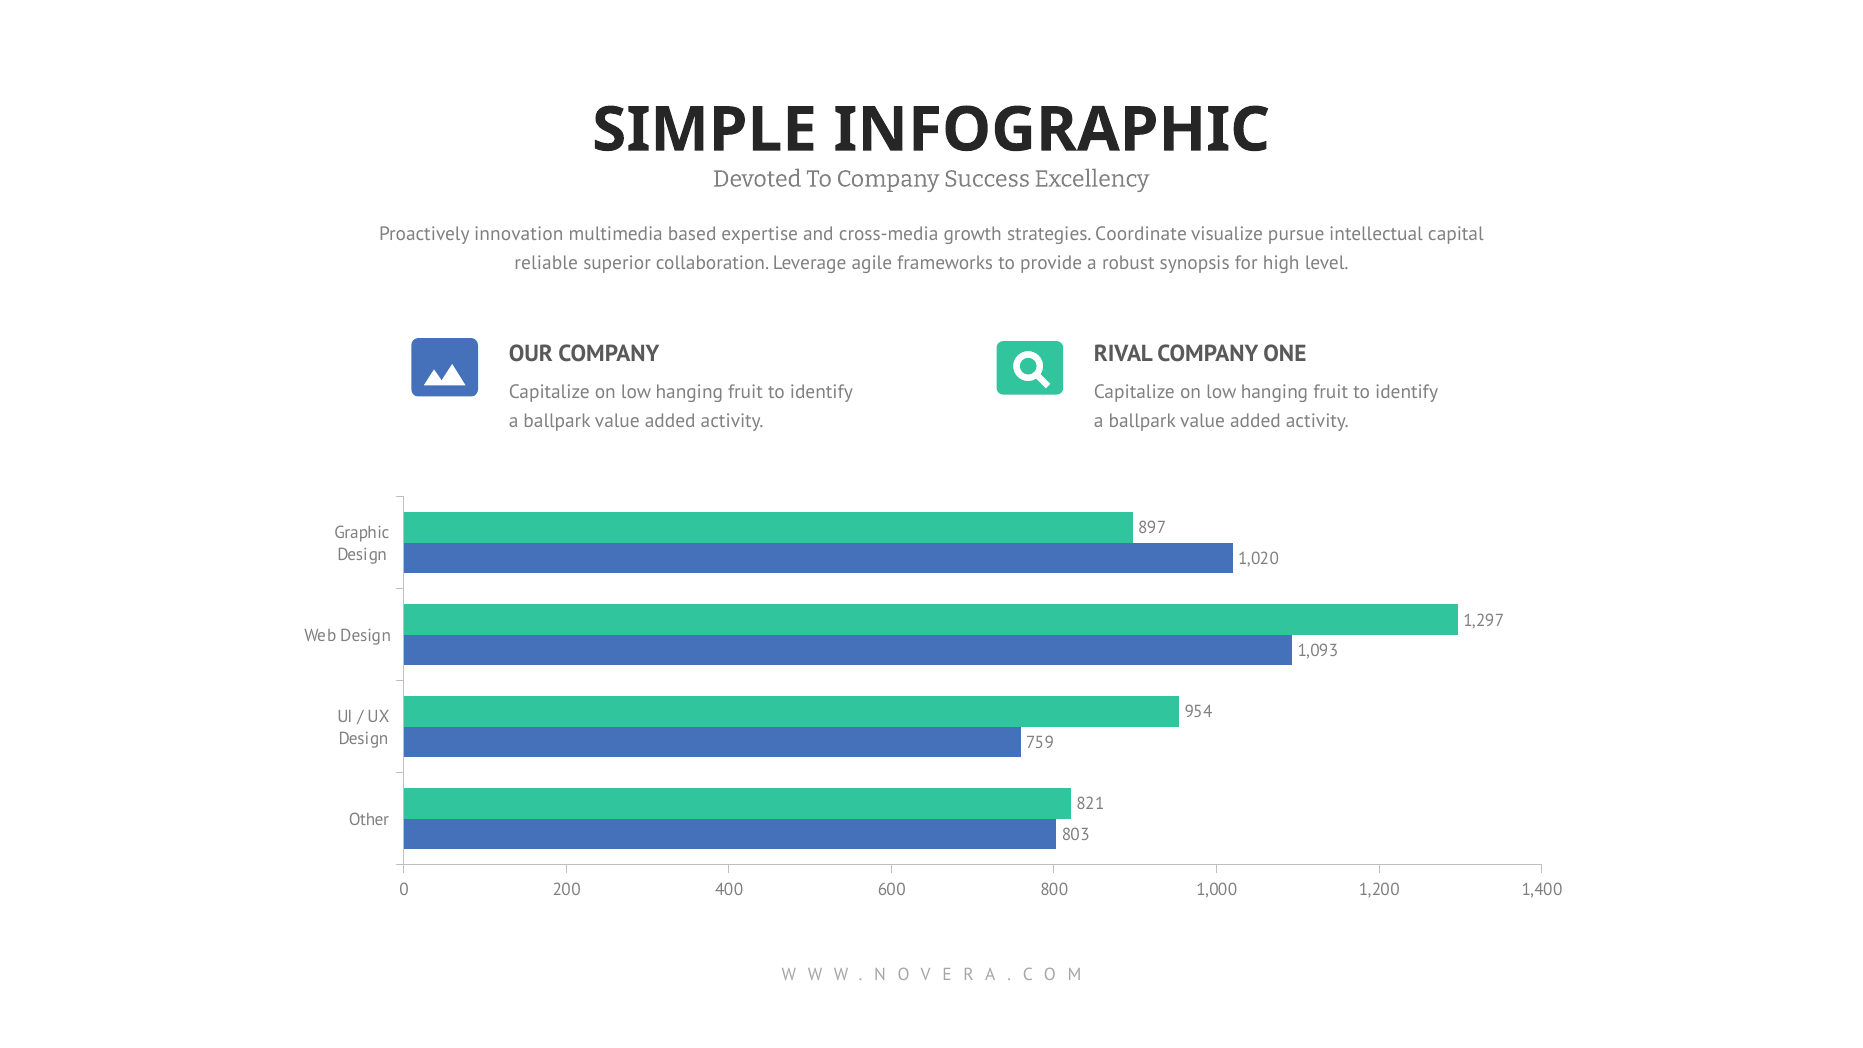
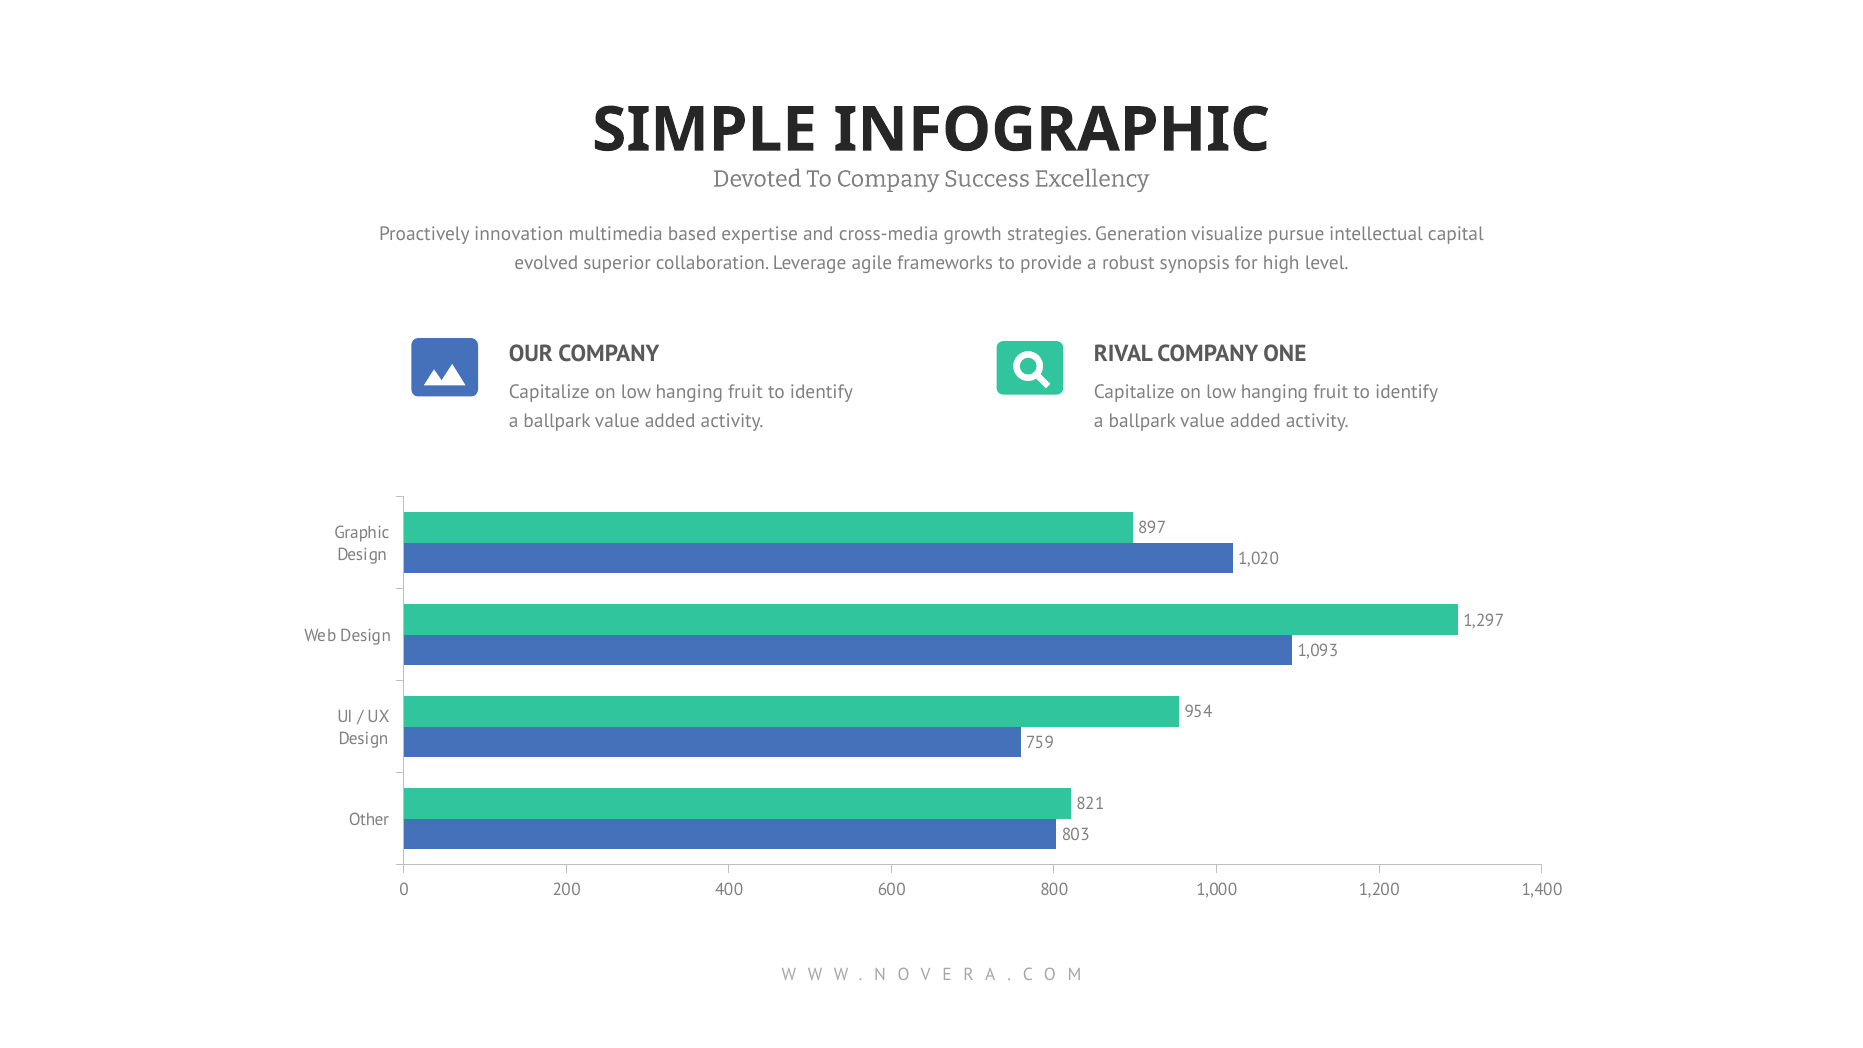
Coordinate: Coordinate -> Generation (1141, 234)
reliable: reliable -> evolved (546, 263)
